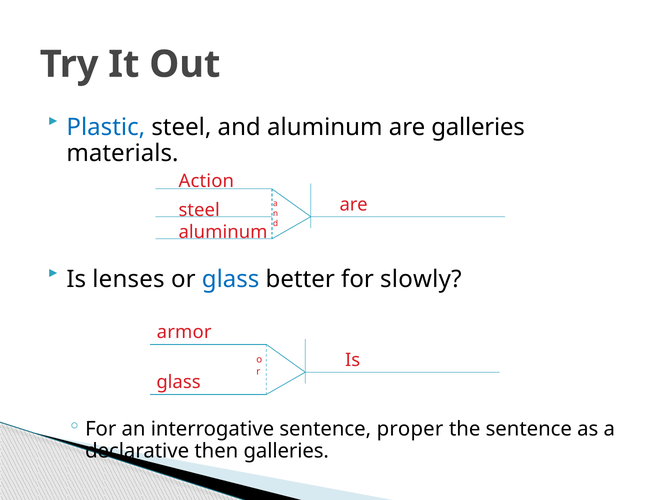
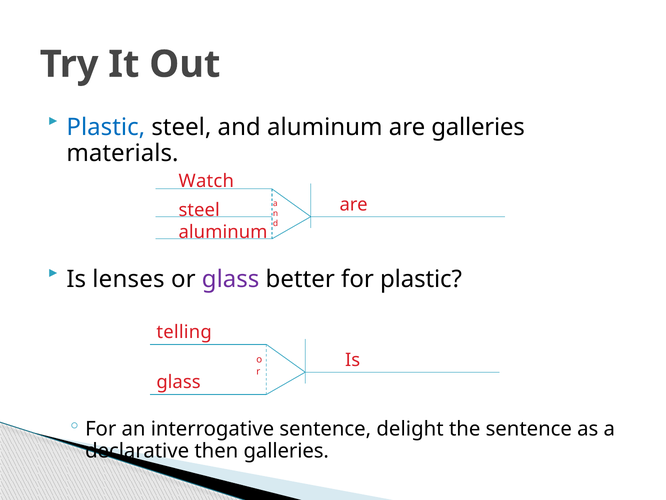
Action: Action -> Watch (206, 181)
glass colour: blue -> purple (231, 279)
for slowly: slowly -> plastic (421, 279)
armor: armor -> telling (184, 332)
proper: proper -> delight (410, 429)
